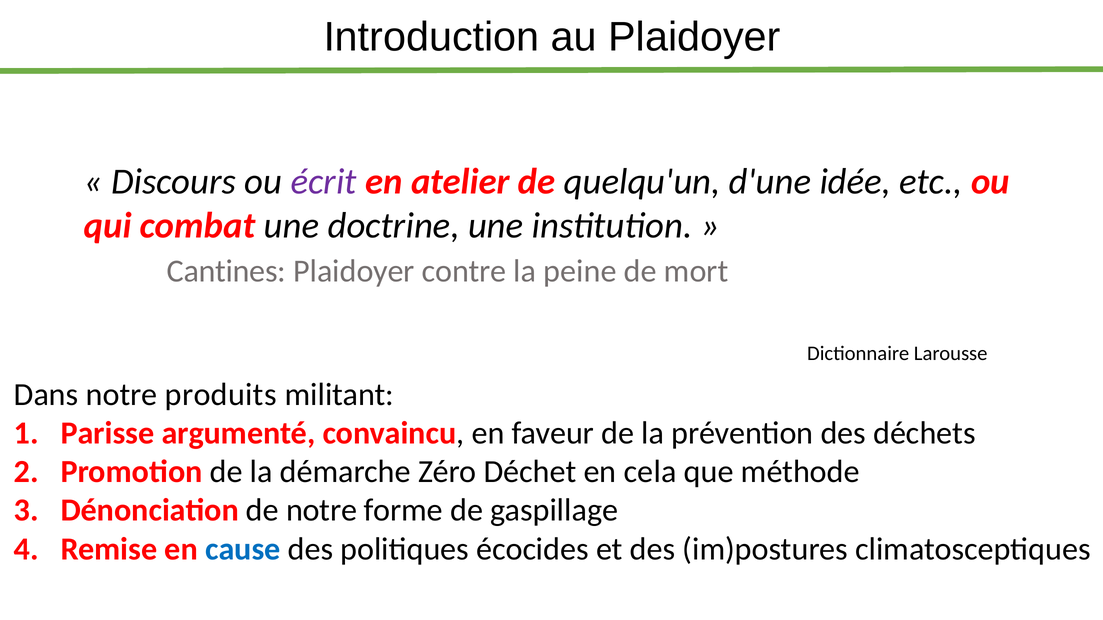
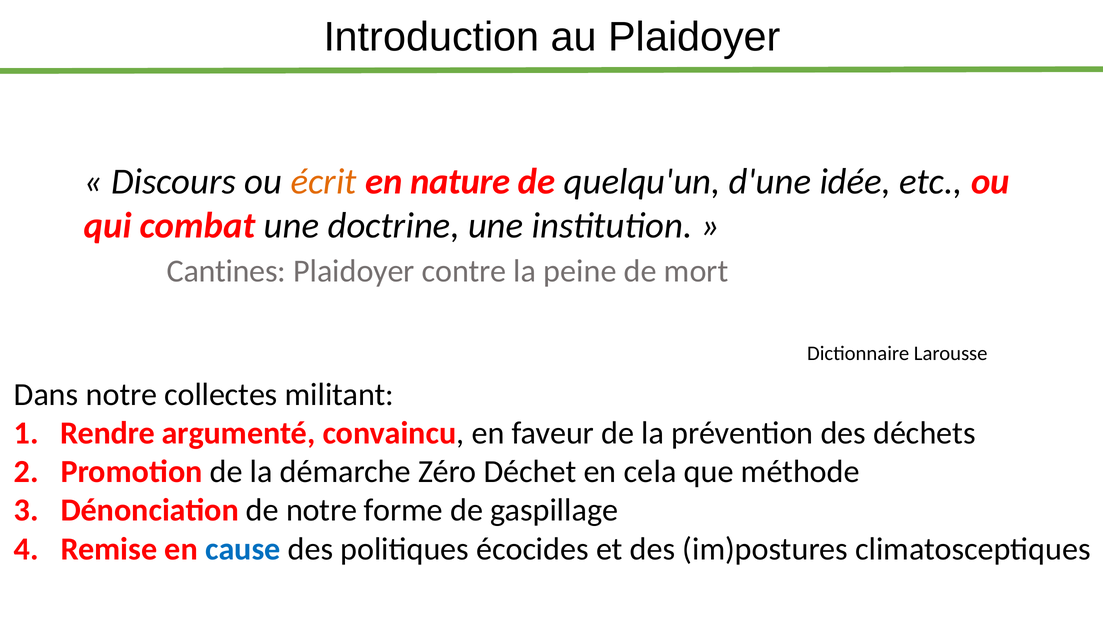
écrit colour: purple -> orange (324, 182)
atelier: atelier -> nature (460, 182)
produits: produits -> collectes (221, 395)
Parisse: Parisse -> Rendre (108, 433)
